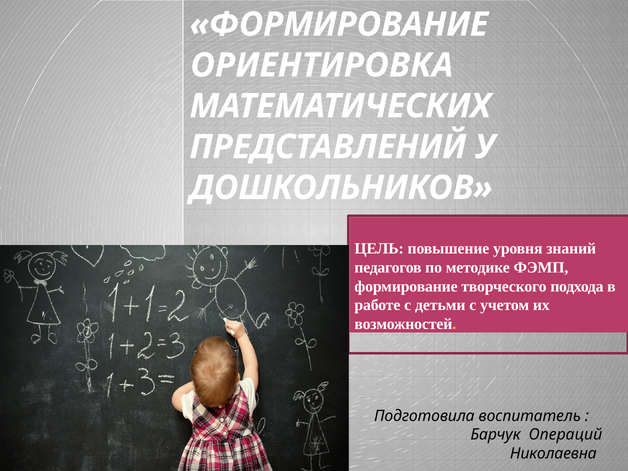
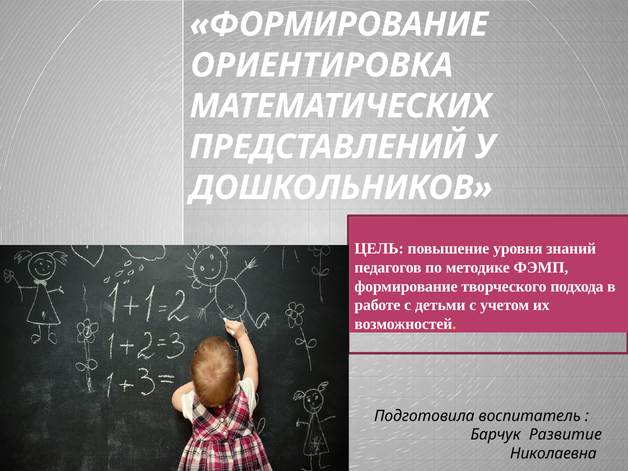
Операций: Операций -> Развитие (565, 435)
